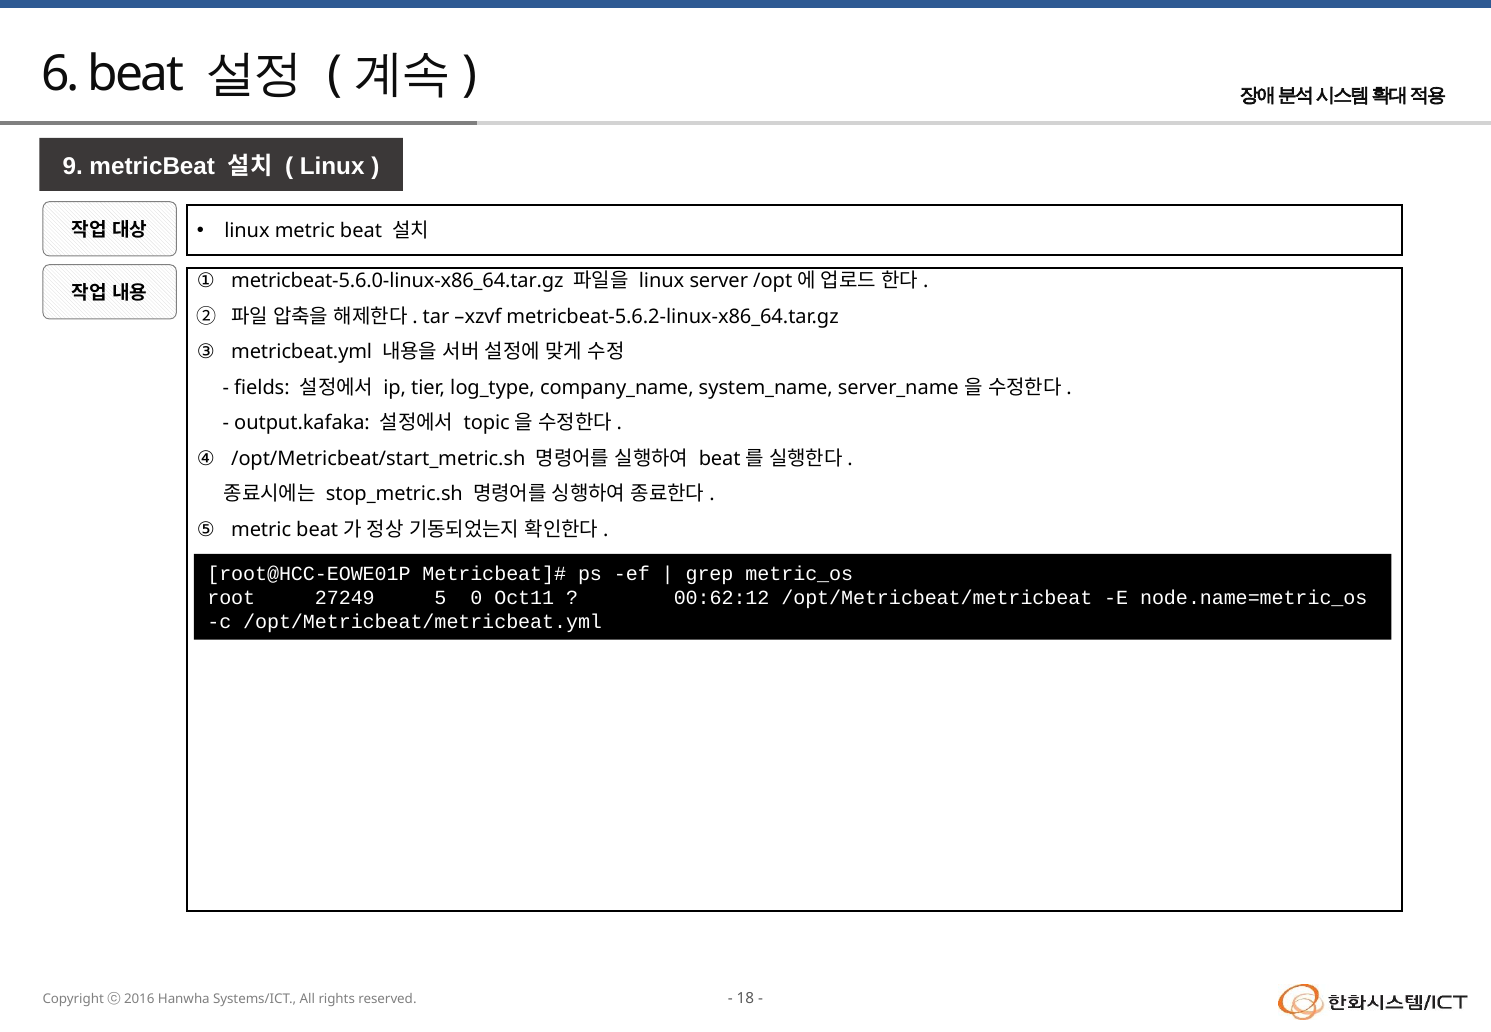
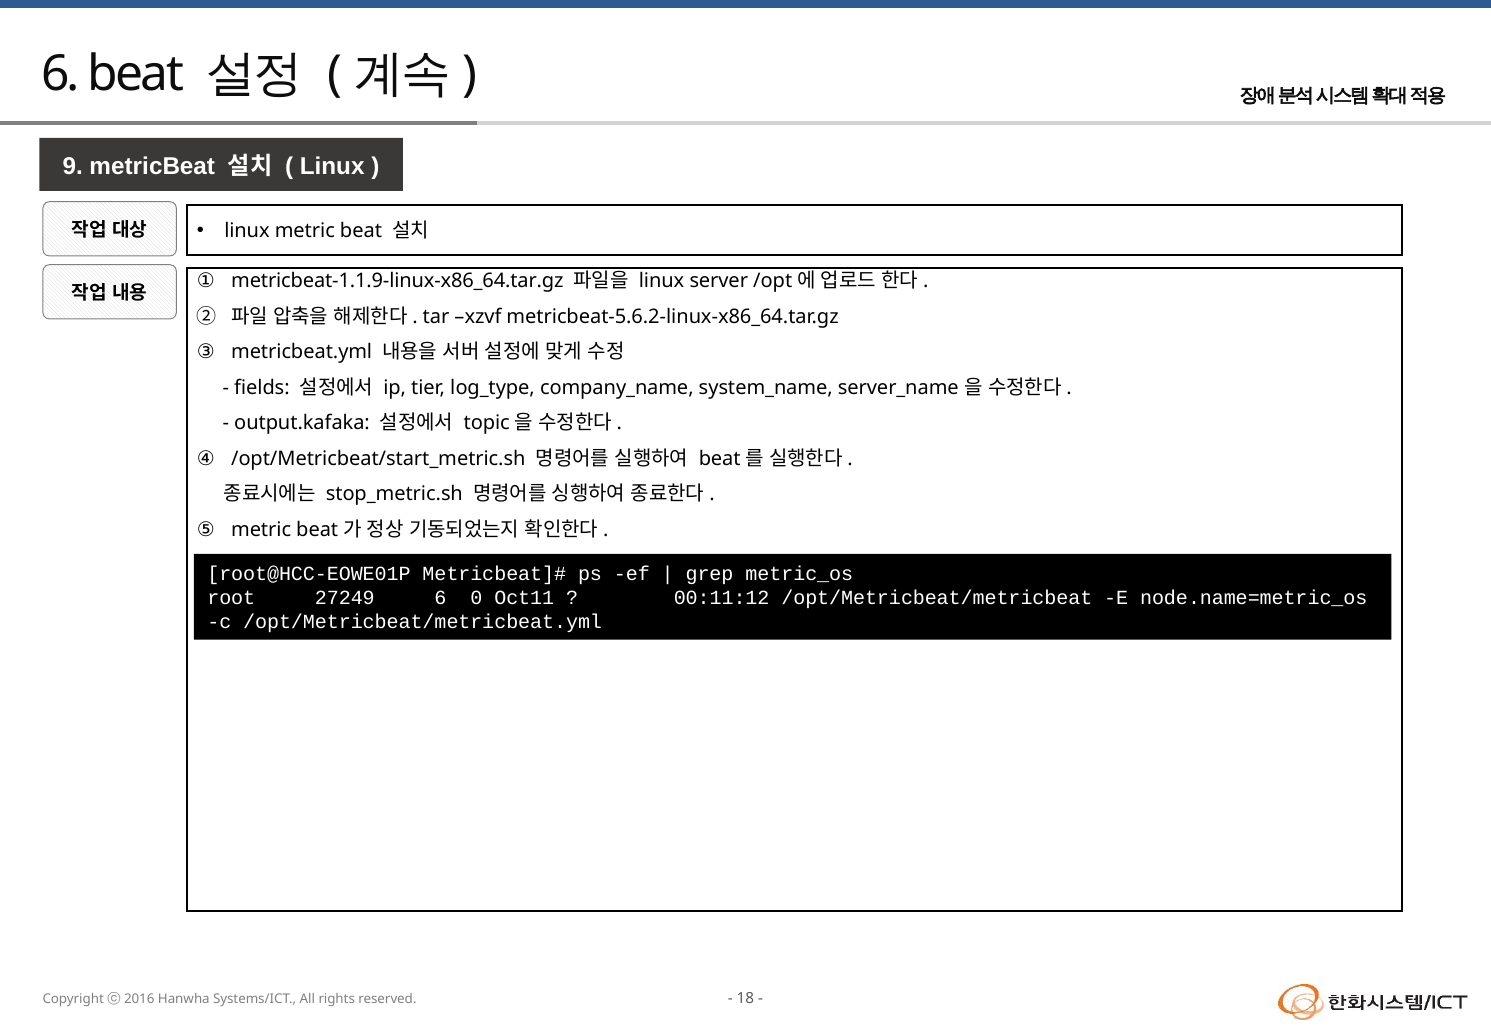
metricbeat-5.6.0-linux-x86_64.tar.gz: metricbeat-5.6.0-linux-x86_64.tar.gz -> metricbeat-1.1.9-linux-x86_64.tar.gz (397, 281)
27249 5: 5 -> 6 (440, 598)
00:62:12: 00:62:12 -> 00:11:12 (722, 598)
